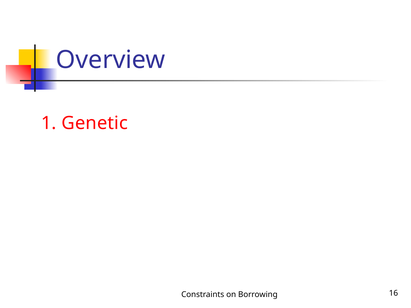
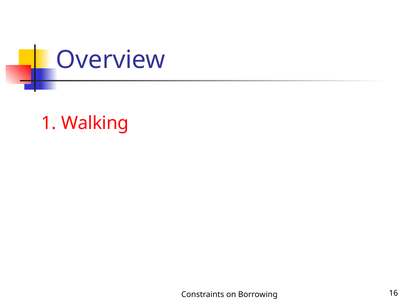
Genetic: Genetic -> Walking (95, 123)
